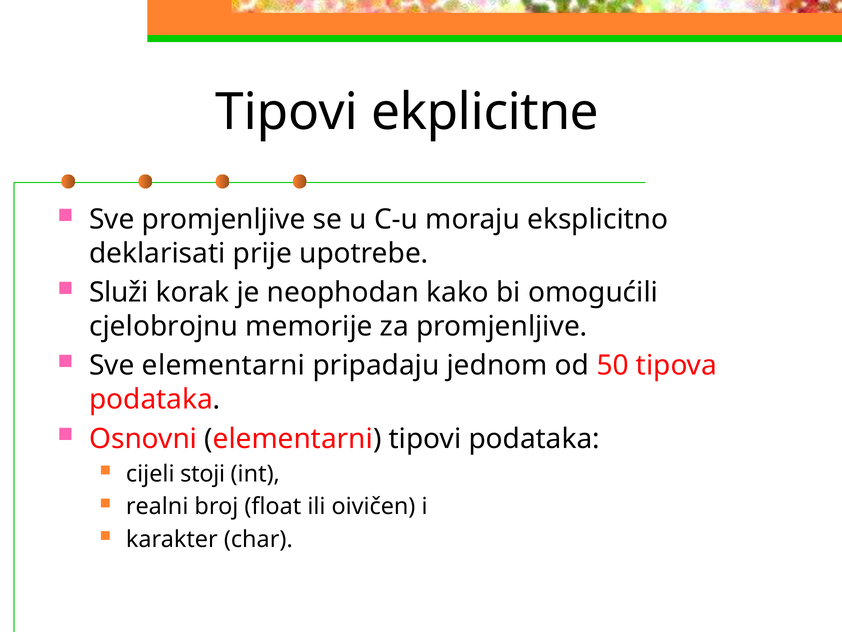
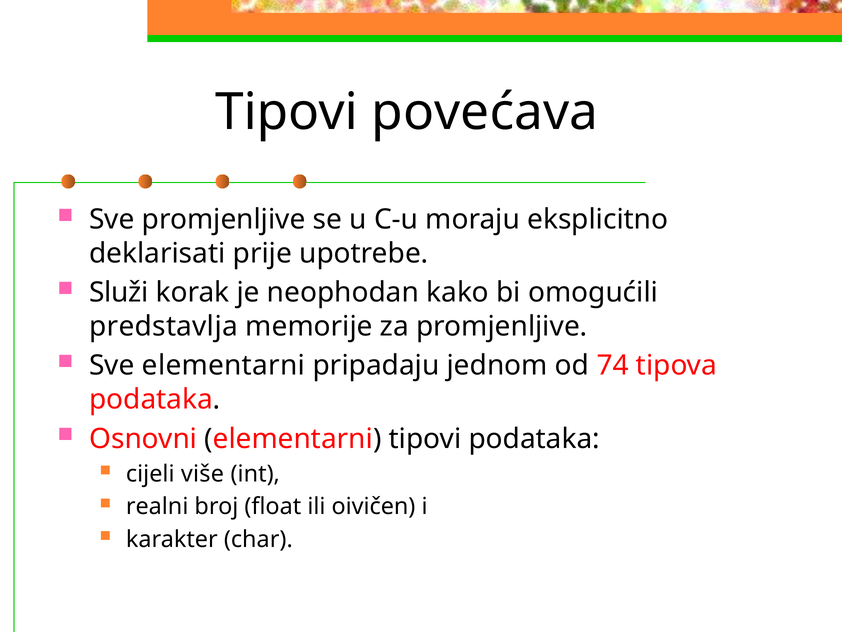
ekplicitne: ekplicitne -> povećava (485, 112)
cjelobrojnu: cjelobrojnu -> predstavlja (163, 326)
50: 50 -> 74 (613, 365)
stoji: stoji -> više (202, 474)
